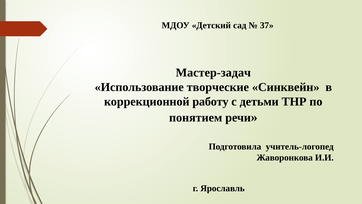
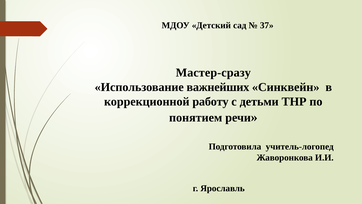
Мастер-задач: Мастер-задач -> Мастер-сразу (213, 72)
творческие: творческие -> важнейших (218, 87)
